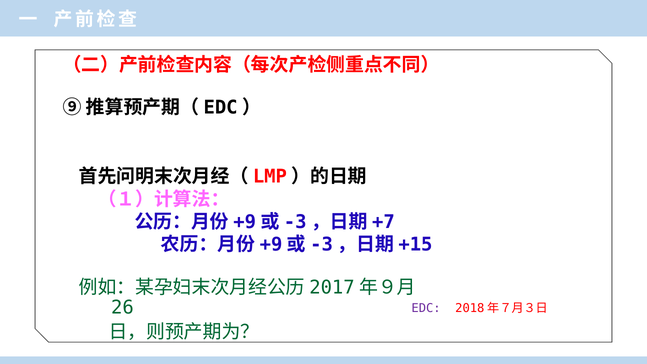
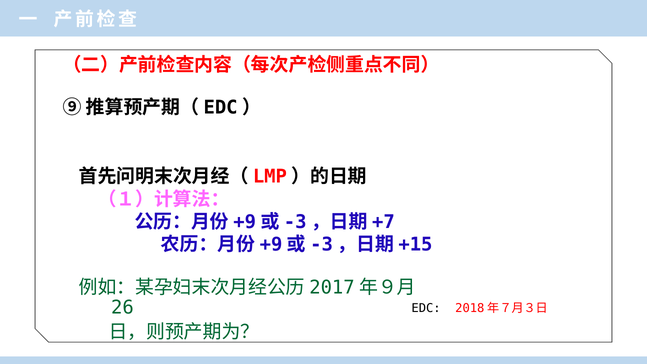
EDC colour: purple -> black (426, 308)
